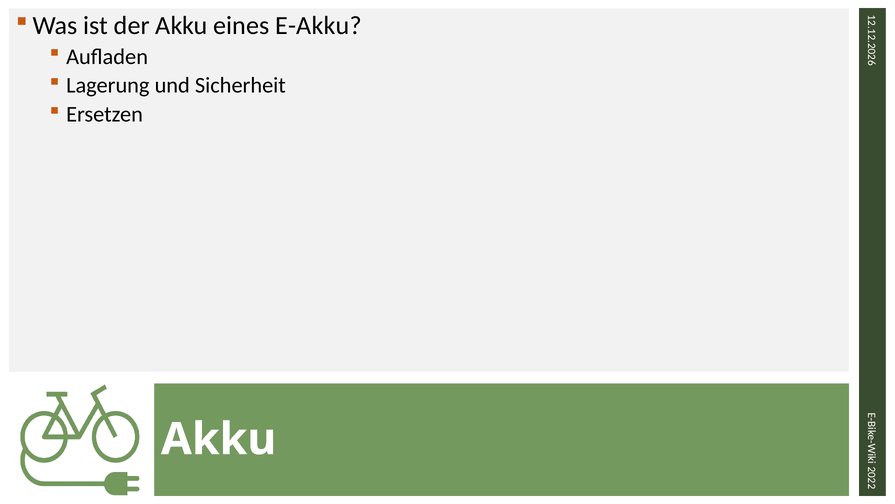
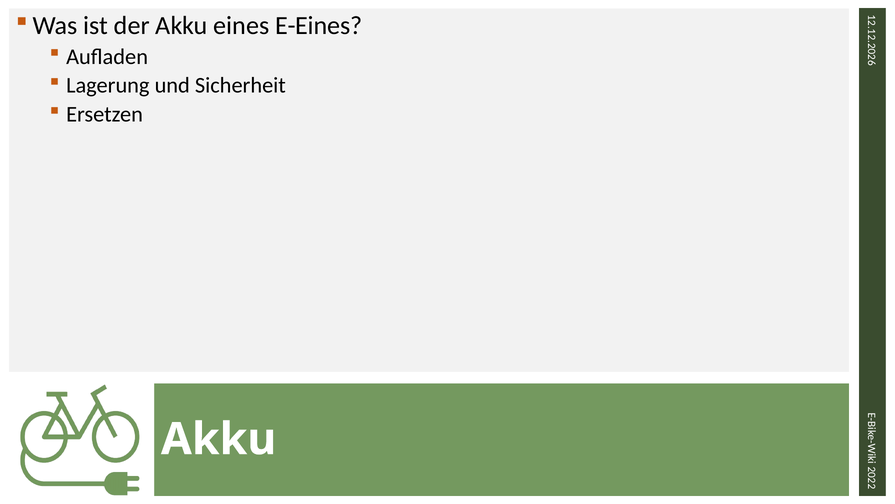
E-Akku: E-Akku -> E-Eines (319, 26)
